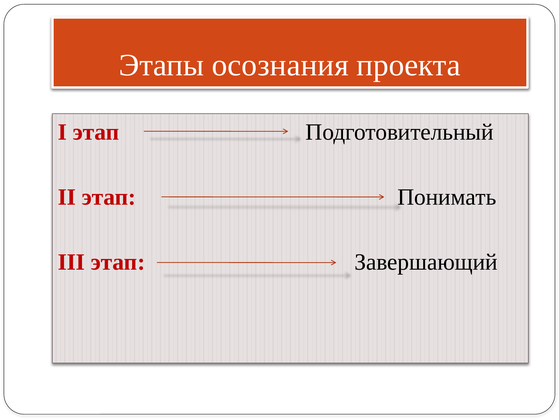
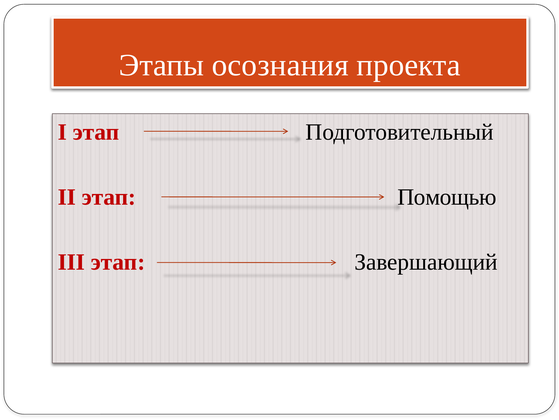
Понимать: Понимать -> Помощью (447, 197)
